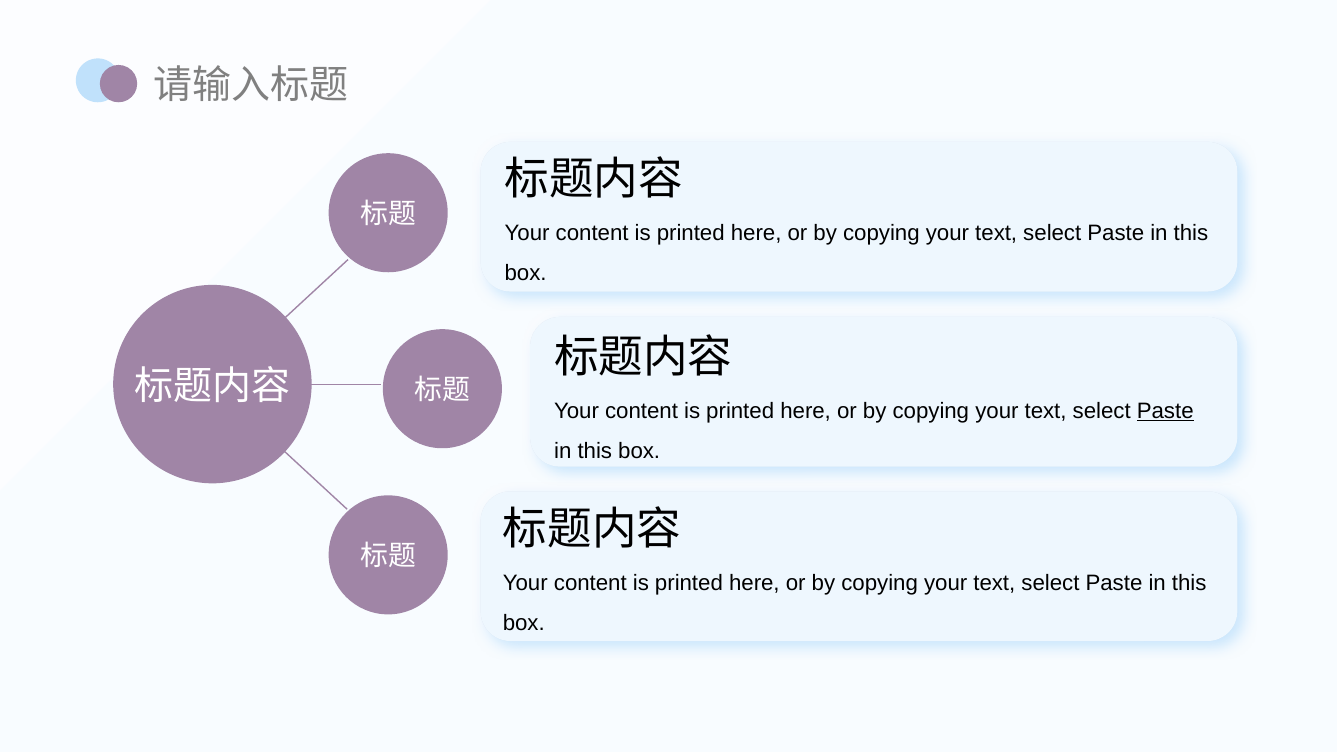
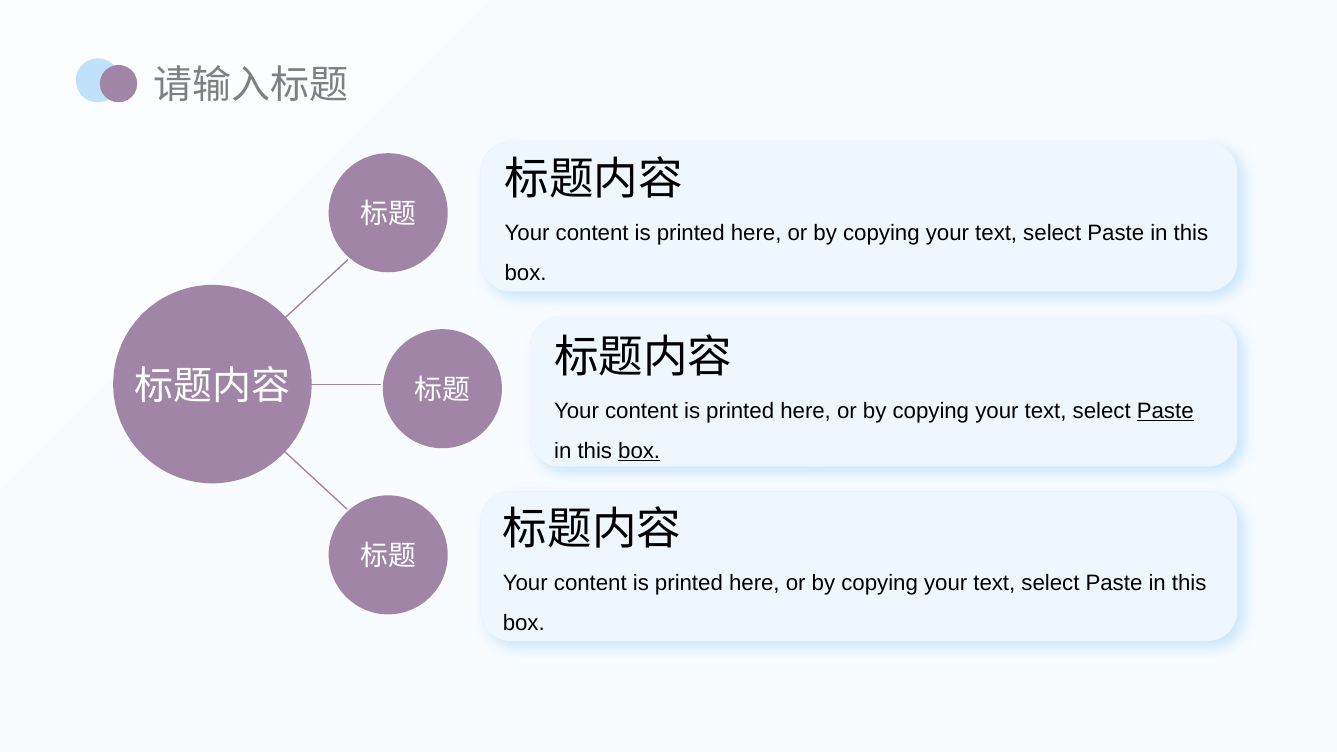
box underline: none -> present (639, 451)
